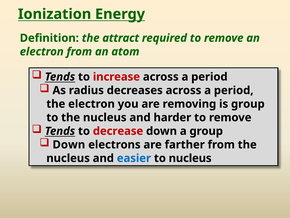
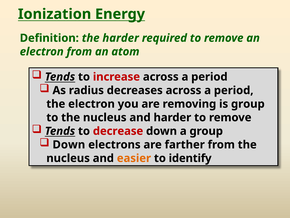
the attract: attract -> harder (121, 38)
easier colour: blue -> orange (134, 158)
to nucleus: nucleus -> identify (190, 158)
